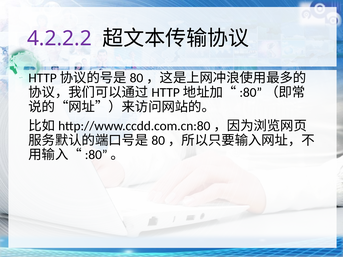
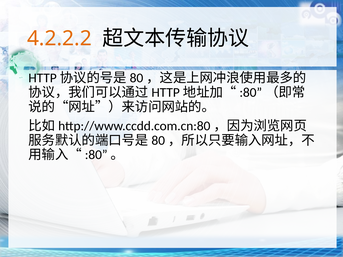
4.2.2.2 colour: purple -> orange (59, 38)
